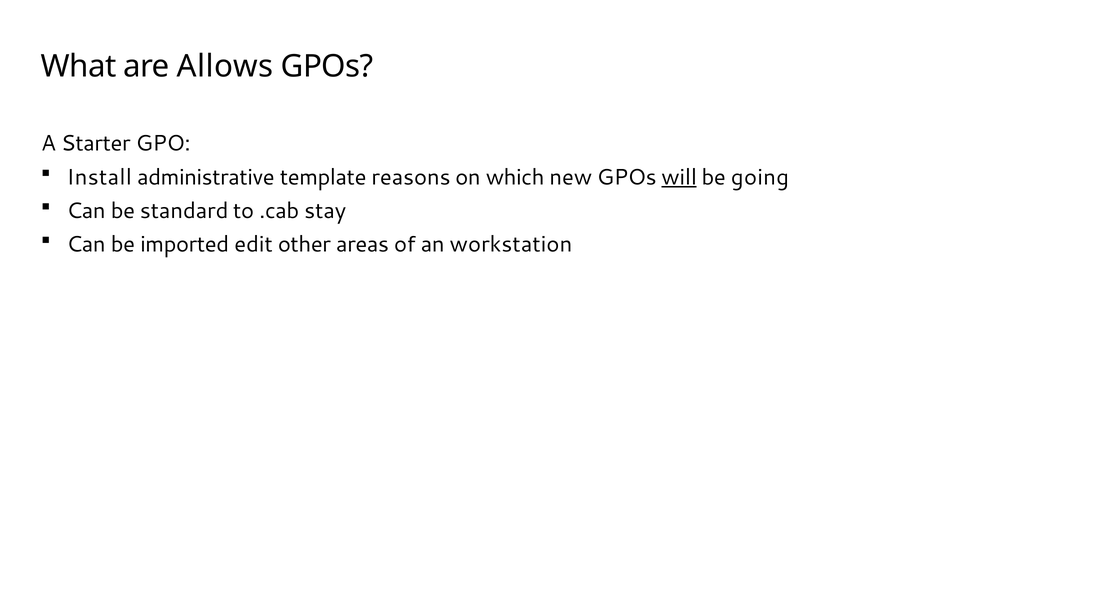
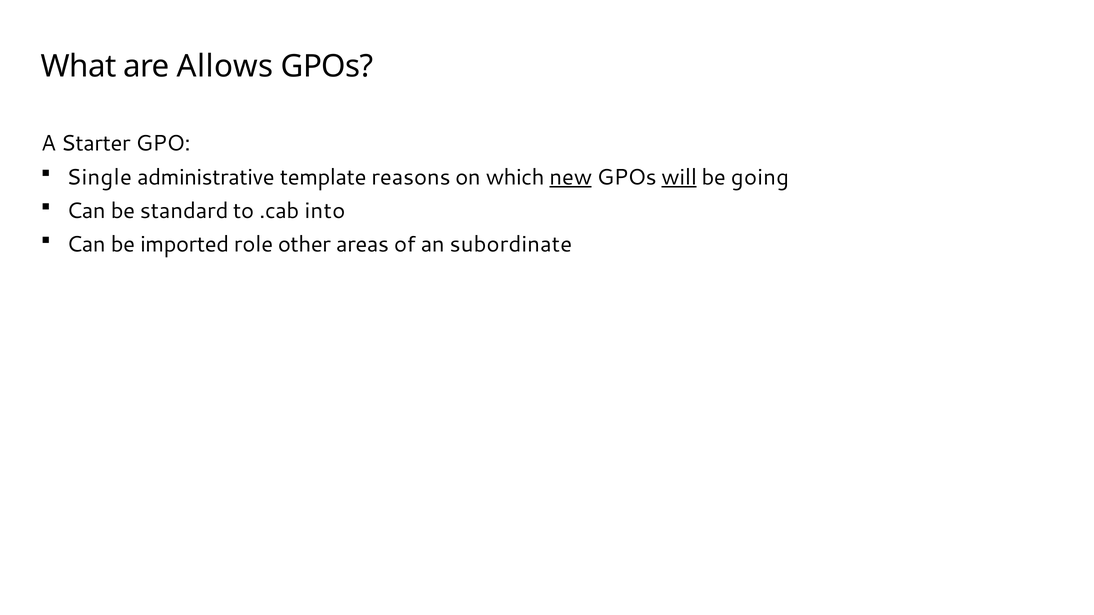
Install: Install -> Single (99, 177)
new underline: none -> present (571, 177)
stay: stay -> into (325, 211)
edit: edit -> role (254, 244)
workstation: workstation -> subordinate (511, 244)
